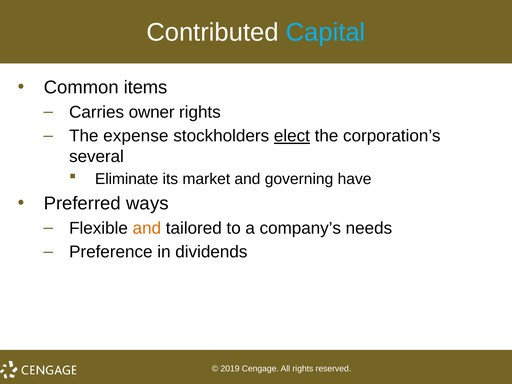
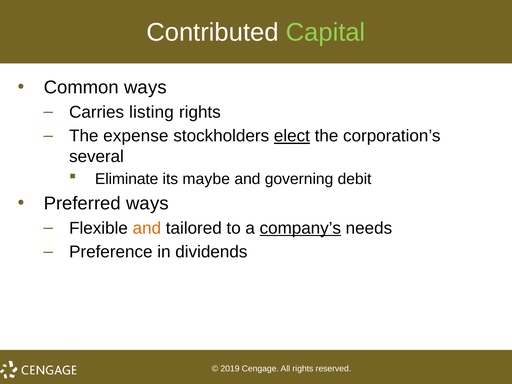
Capital colour: light blue -> light green (326, 32)
Common items: items -> ways (145, 87)
owner: owner -> listing (151, 112)
market: market -> maybe (206, 179)
have: have -> debit (355, 179)
company’s underline: none -> present (300, 228)
